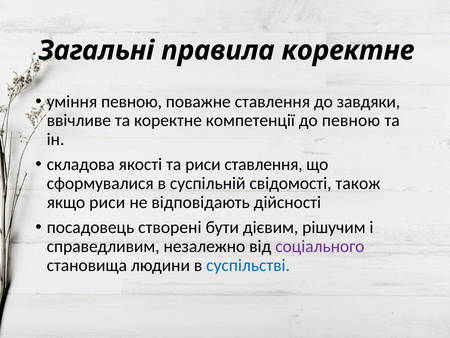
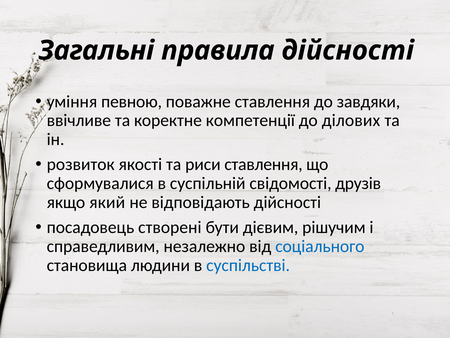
правила коректне: коректне -> дійсності (348, 50)
до певною: певною -> ділових (351, 120)
складова: складова -> розвиток (81, 164)
також: також -> друзів (358, 183)
якщо риси: риси -> який (107, 202)
соціального colour: purple -> blue (320, 246)
